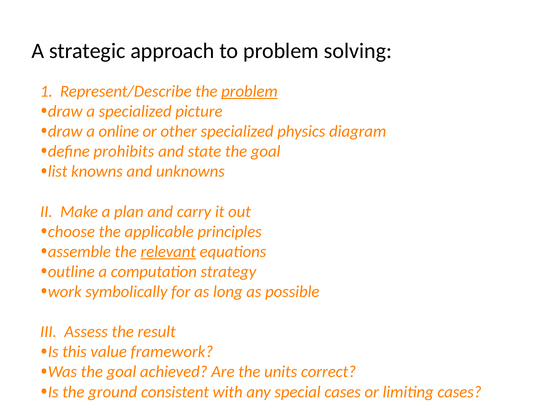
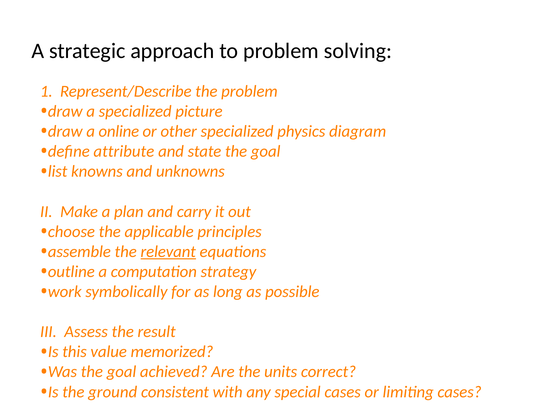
problem underline: present -> none (249, 91)
prohibits: prohibits -> attribute (124, 151)
framework: framework -> memorized (172, 352)
